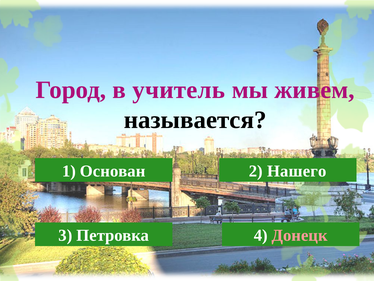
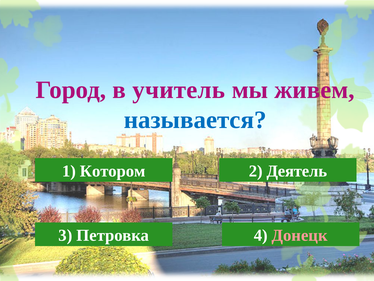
называется colour: black -> blue (195, 120)
Основан: Основан -> Котором (113, 171)
Нашего: Нашего -> Деятель (297, 171)
